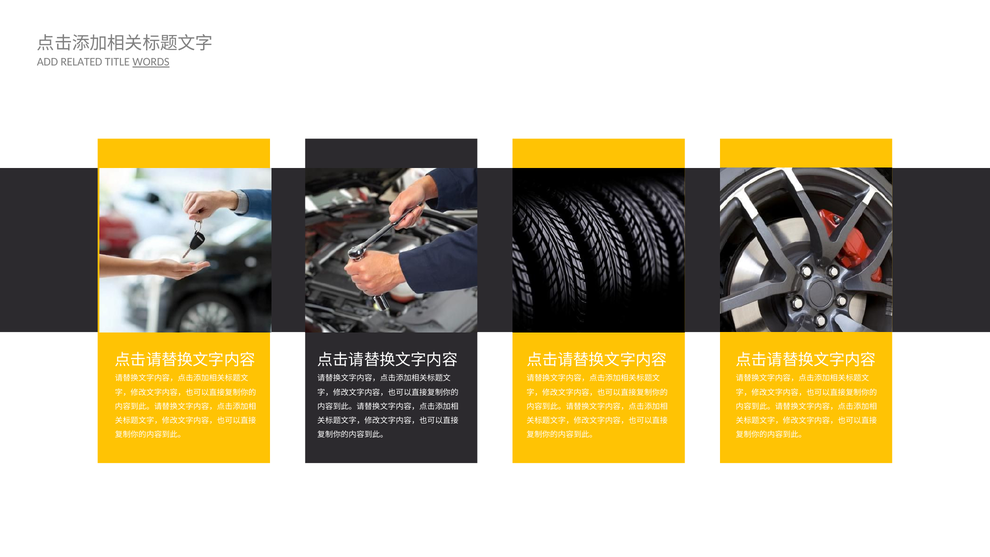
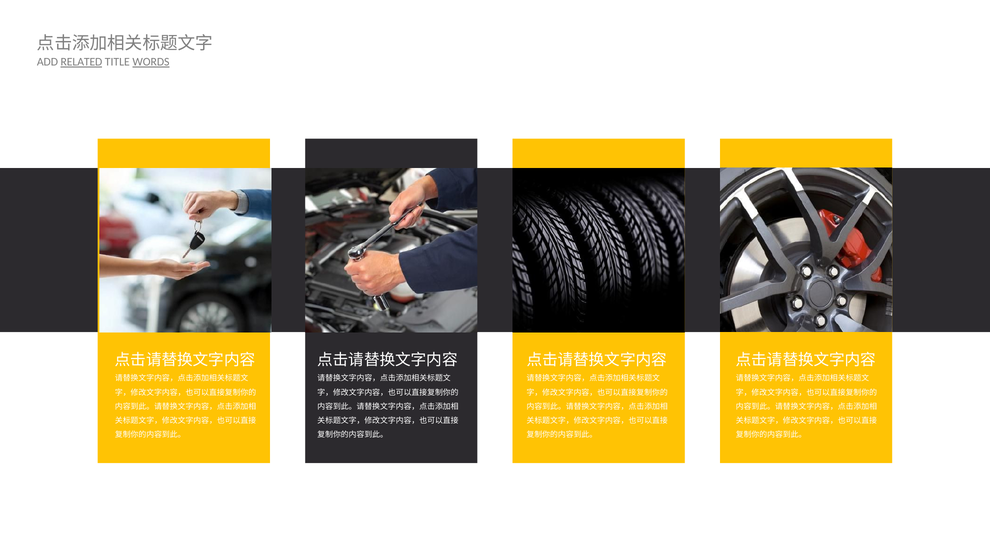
RELATED underline: none -> present (81, 62)
